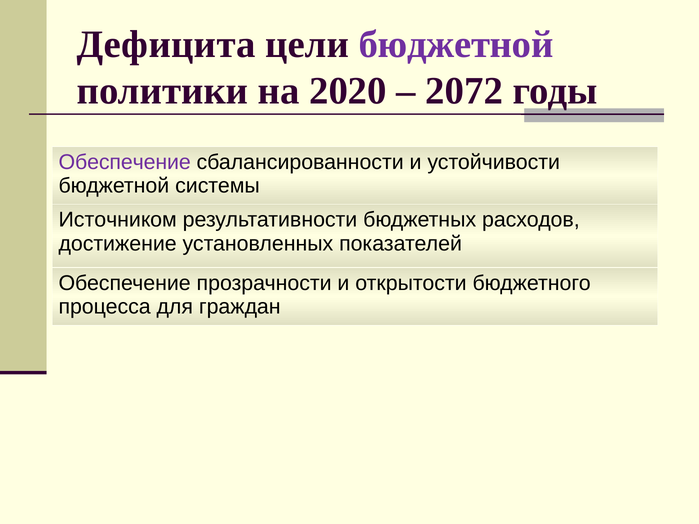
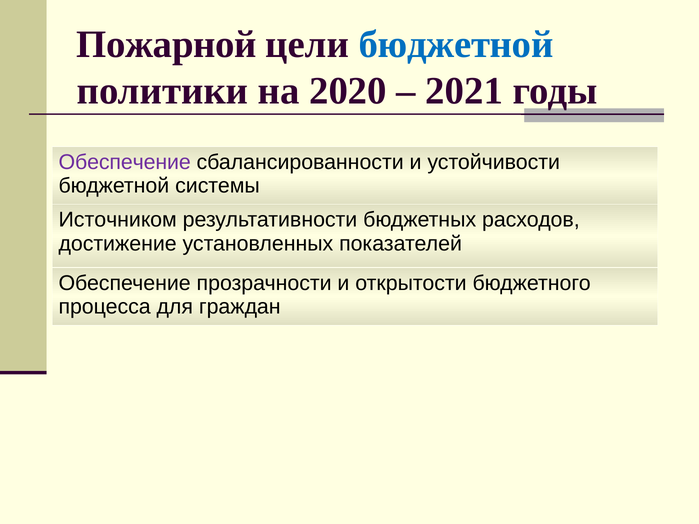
Дефицита: Дефицита -> Пожарной (167, 44)
бюджетной colour: purple -> blue (456, 44)
2072: 2072 -> 2021 (464, 91)
